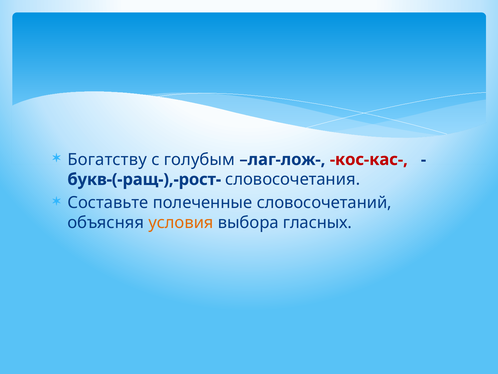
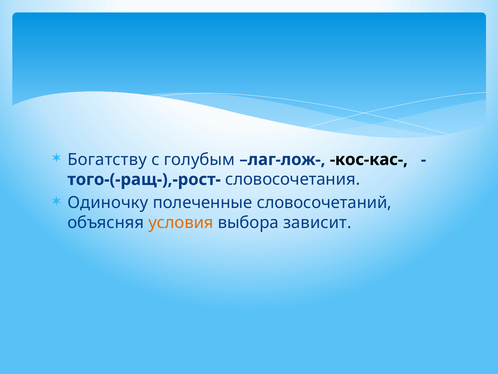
кос-кас- colour: red -> black (369, 159)
букв-(-ращ-),-рост-: букв-(-ращ-),-рост- -> того-(-ращ-),-рост- (144, 179)
Составьте: Составьте -> Одиночку (108, 202)
гласных: гласных -> зависит (317, 222)
